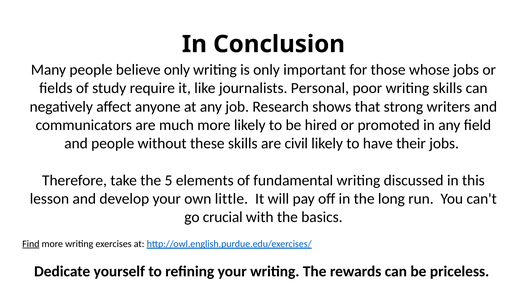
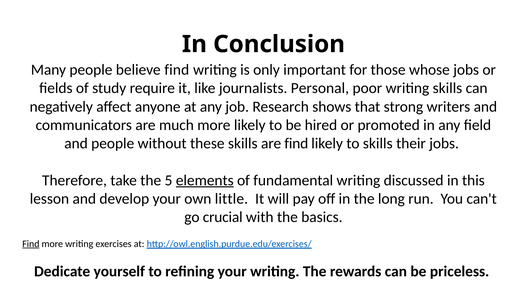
believe only: only -> find (177, 70)
are civil: civil -> find (296, 144)
to have: have -> skills (378, 144)
elements underline: none -> present (205, 181)
